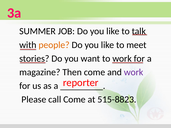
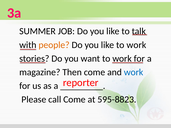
like to meet: meet -> work (136, 45)
work colour: purple -> blue (134, 72)
515-8823: 515-8823 -> 595-8823 (117, 100)
